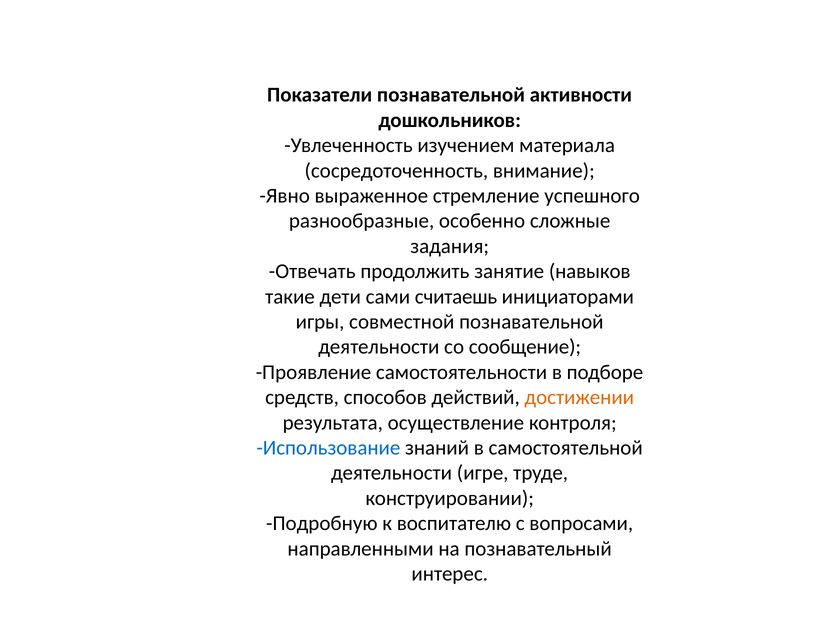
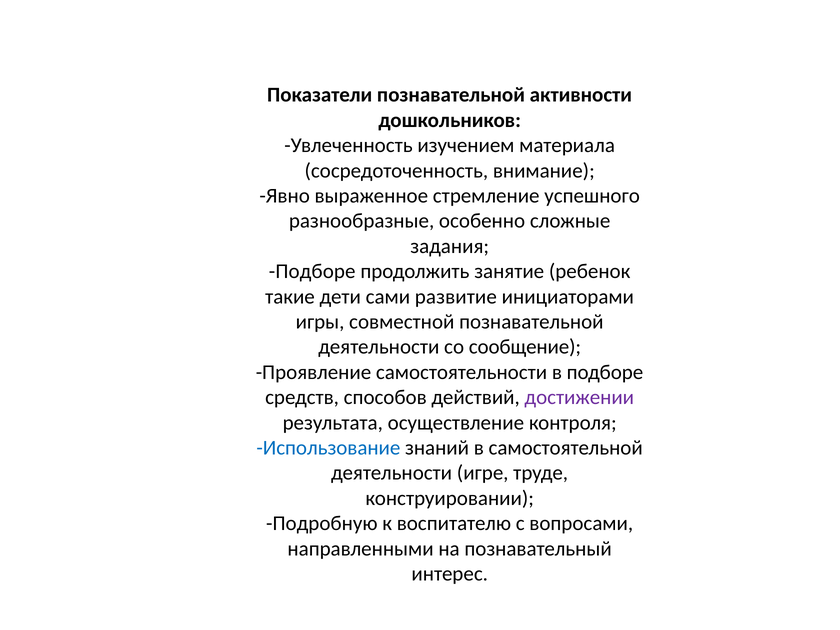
Отвечать: Отвечать -> Подборе (312, 271)
навыков: навыков -> ребенок (590, 271)
считаешь: считаешь -> развитие (456, 297)
достижении colour: orange -> purple (579, 397)
